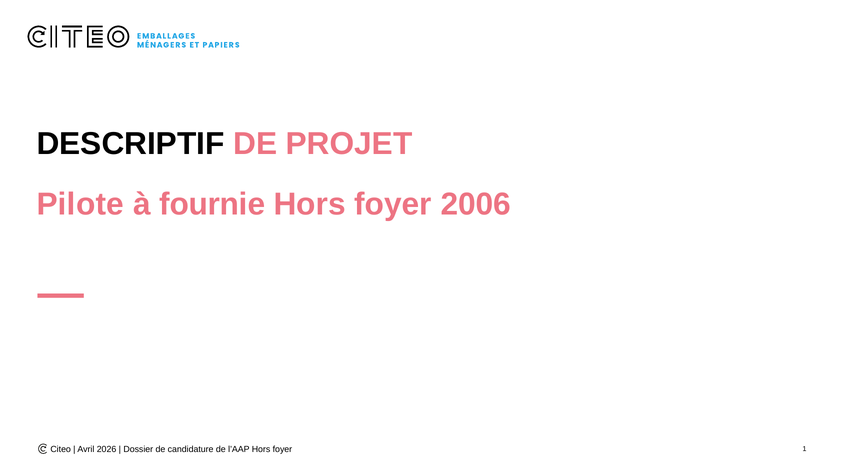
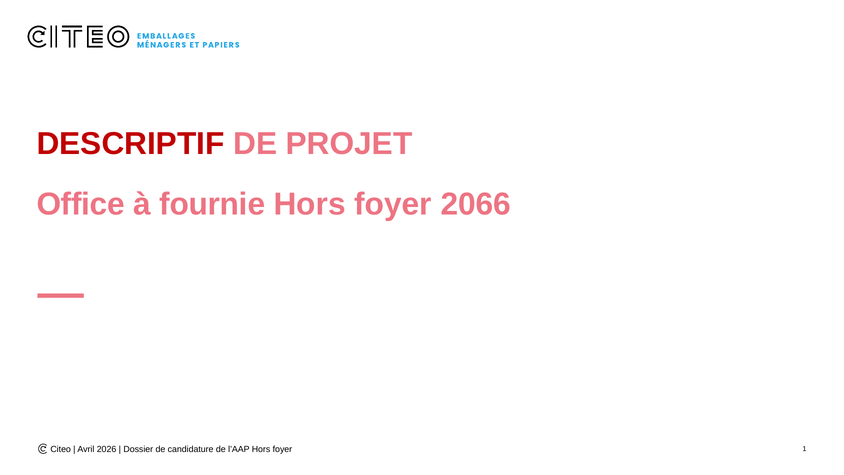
DESCRIPTIF colour: black -> red (130, 144)
Pilote: Pilote -> Office (81, 204)
2006: 2006 -> 2066 (476, 204)
